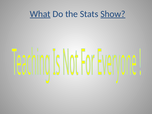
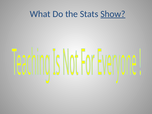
What underline: present -> none (40, 14)
